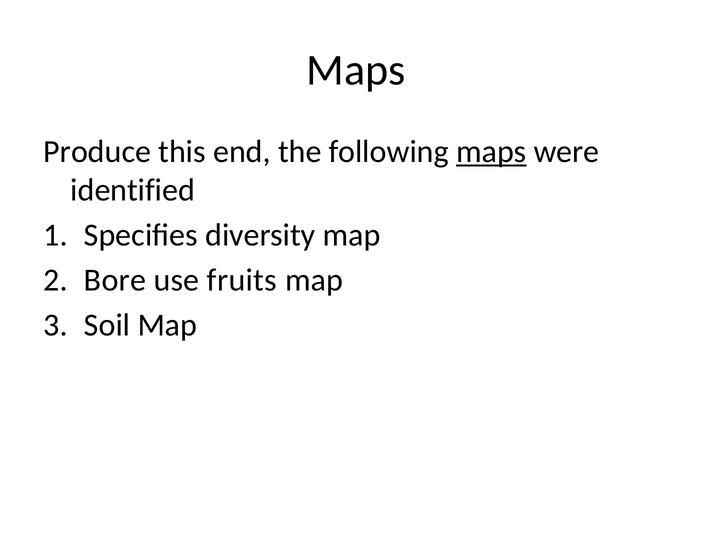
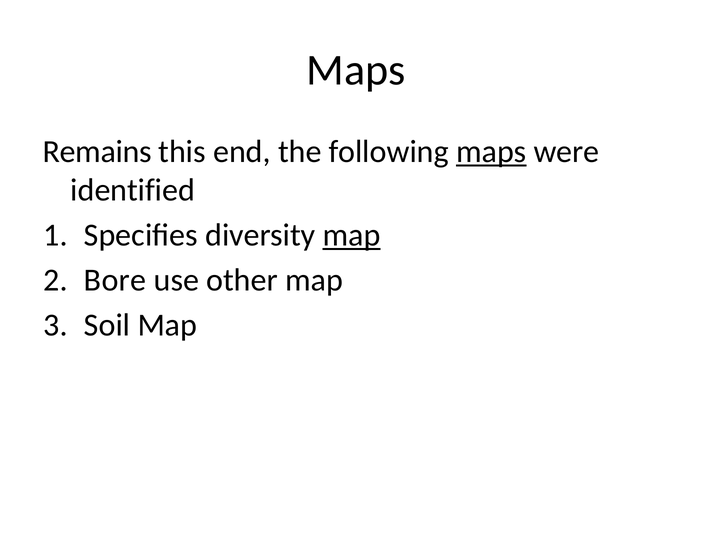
Produce: Produce -> Remains (97, 151)
map underline: none -> present (352, 235)
fruits: fruits -> other (242, 280)
